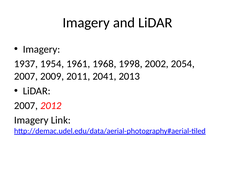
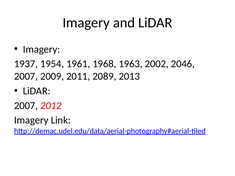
1998: 1998 -> 1963 (131, 64)
2054: 2054 -> 2046 (183, 64)
2041: 2041 -> 2089 (104, 76)
